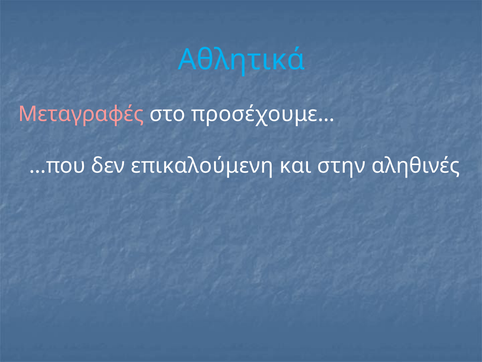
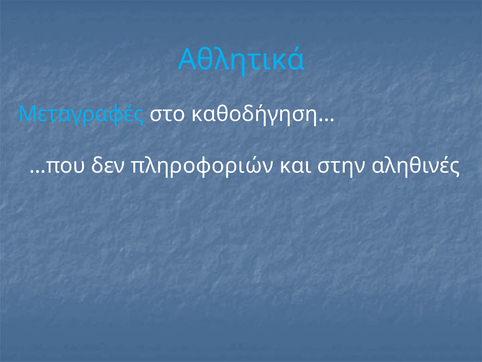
Μεταγραφές colour: pink -> light blue (81, 114)
προσέχουμε…: προσέχουμε… -> καθοδήγηση… (263, 114)
επικαλούμενη: επικαλούμενη -> πληροφοριών (202, 165)
